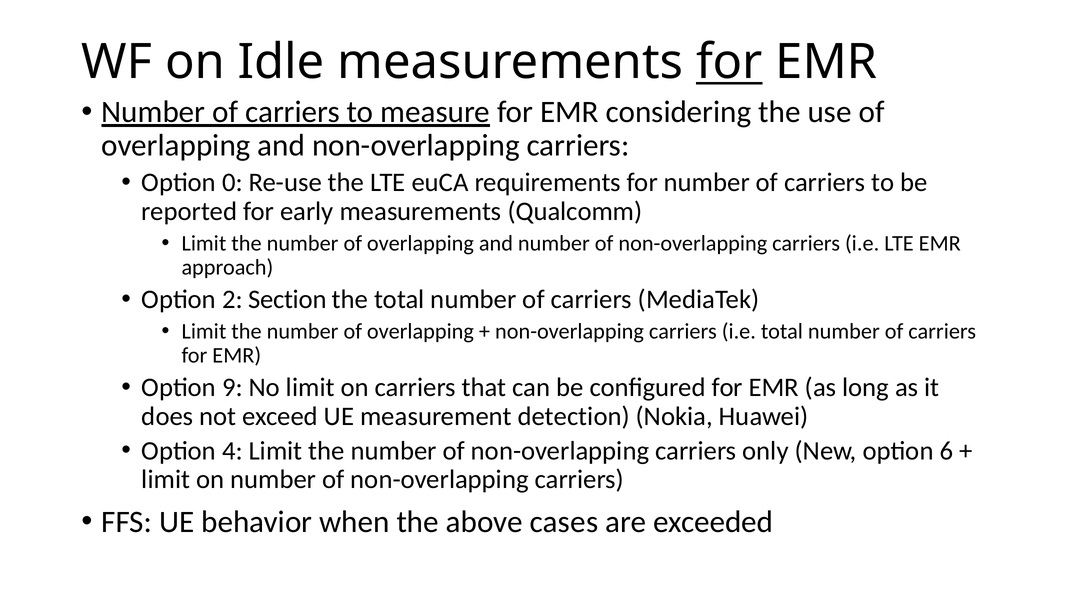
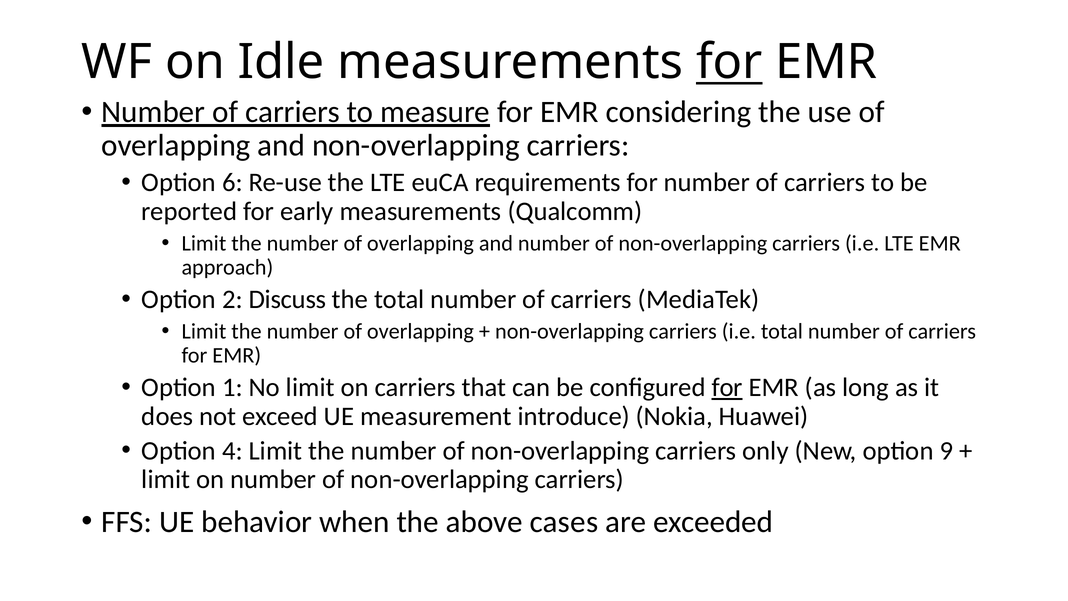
0: 0 -> 6 (232, 182)
Section: Section -> Discuss (287, 299)
9: 9 -> 1 (232, 387)
for underline: none -> present (727, 387)
detection: detection -> introduce (574, 416)
6: 6 -> 9 (946, 451)
